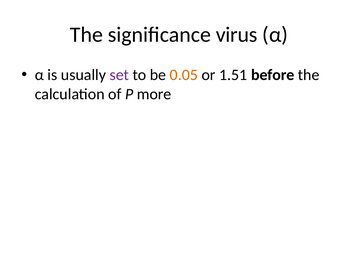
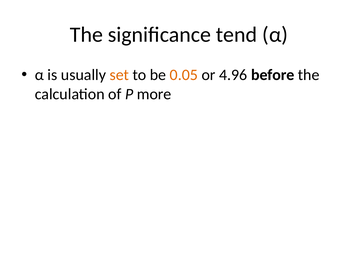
virus: virus -> tend (236, 35)
set colour: purple -> orange (119, 75)
1.51: 1.51 -> 4.96 (233, 75)
